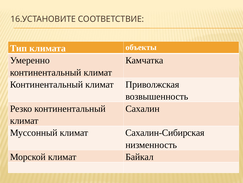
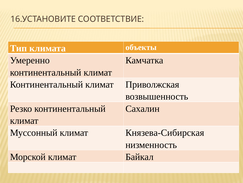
Сахалин-Сибирская: Сахалин-Сибирская -> Князева-Сибирская (165, 132)
